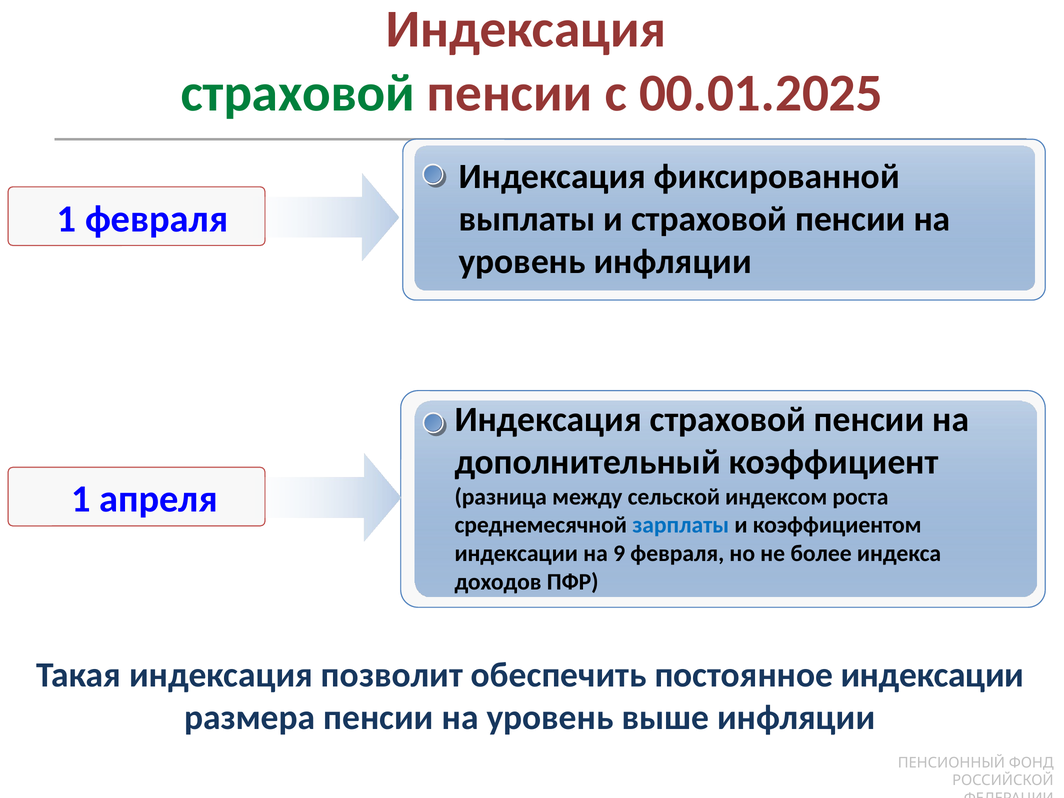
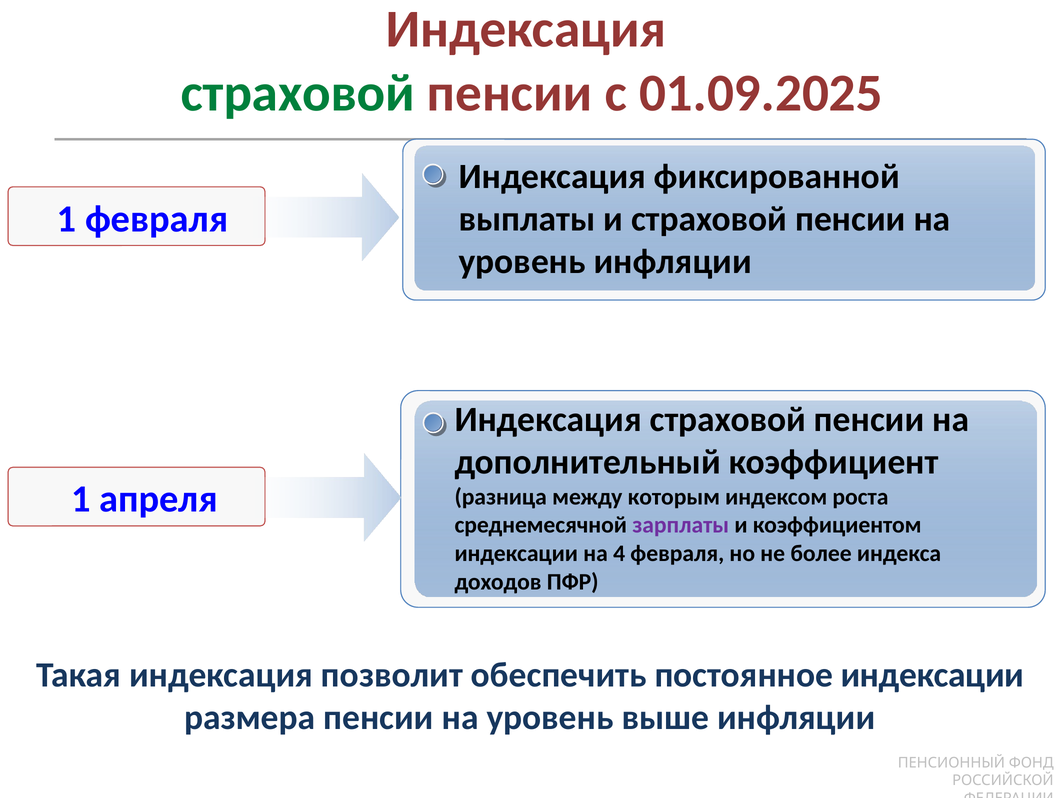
00.01.2025: 00.01.2025 -> 01.09.2025 (761, 93)
сельской: сельской -> которым (674, 497)
зарплаты colour: blue -> purple (681, 525)
9: 9 -> 4 (619, 553)
